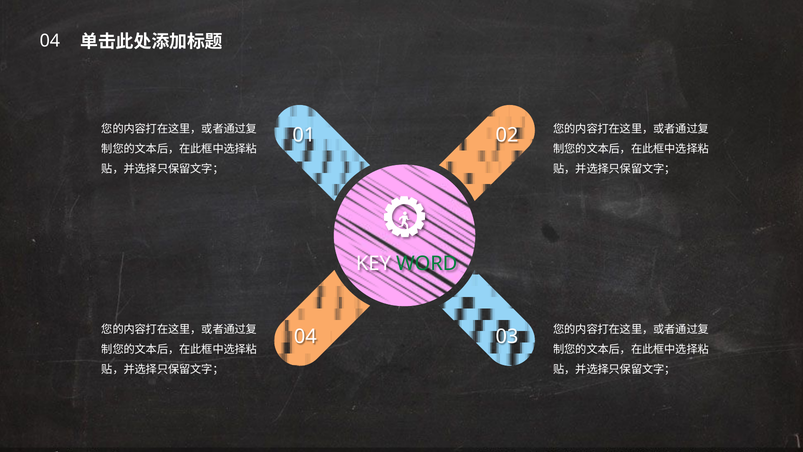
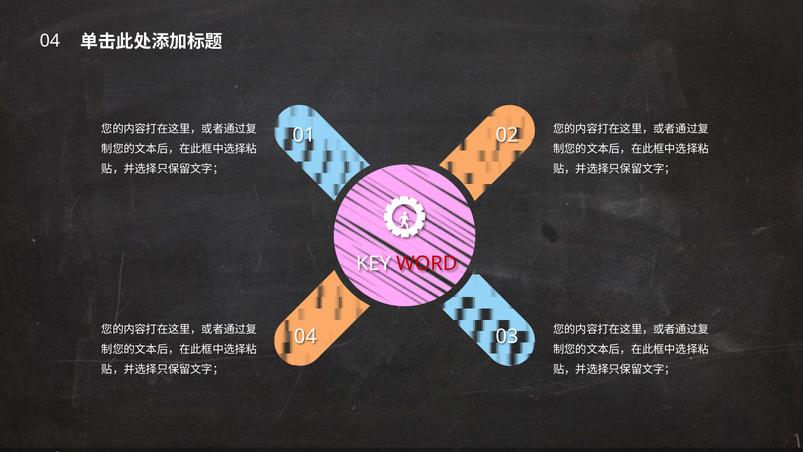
WORD colour: green -> red (427, 263)
